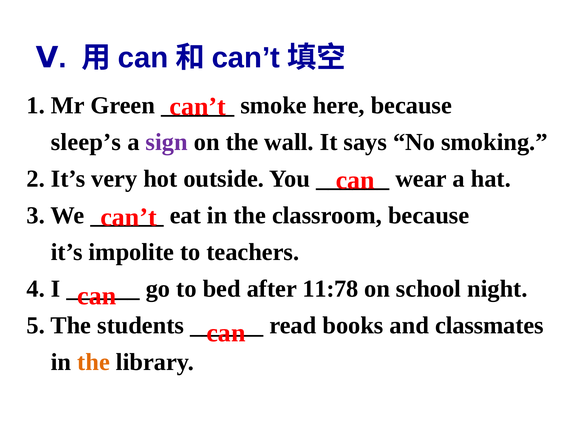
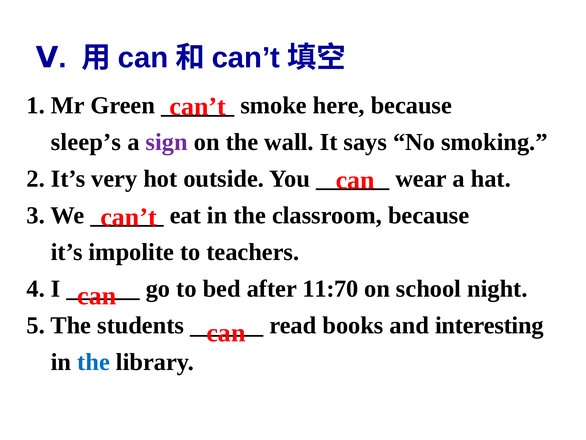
11:78: 11:78 -> 11:70 (330, 288)
classmates: classmates -> interesting (489, 325)
the colour: orange -> blue (94, 362)
